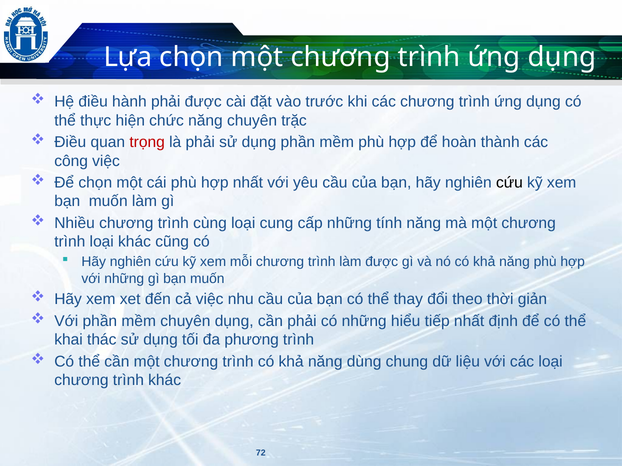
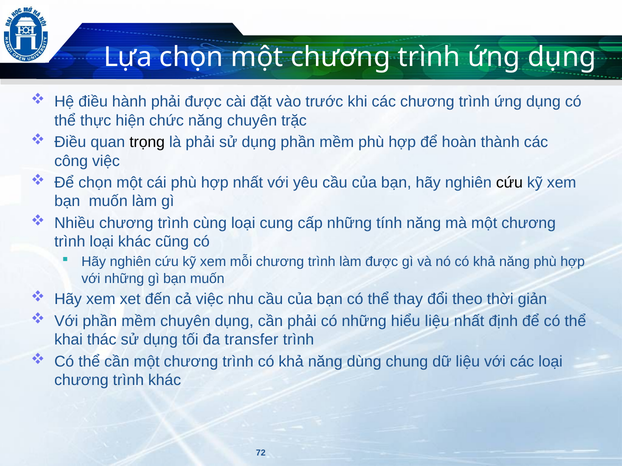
trọng colour: red -> black (147, 142)
hiểu tiếp: tiếp -> liệu (437, 321)
phương: phương -> transfer (251, 340)
